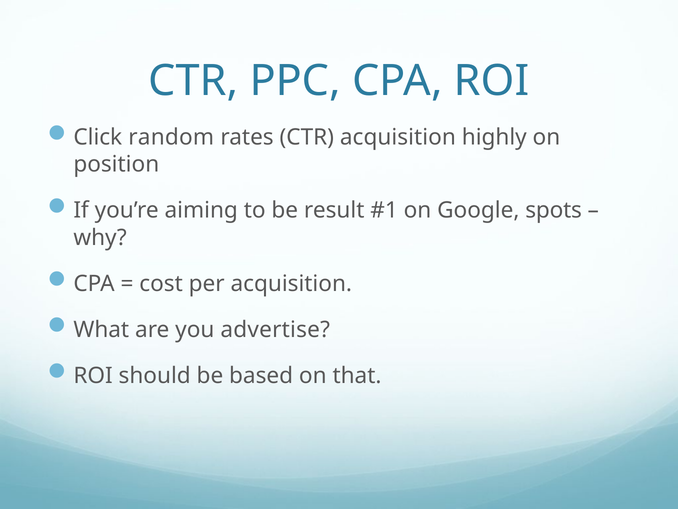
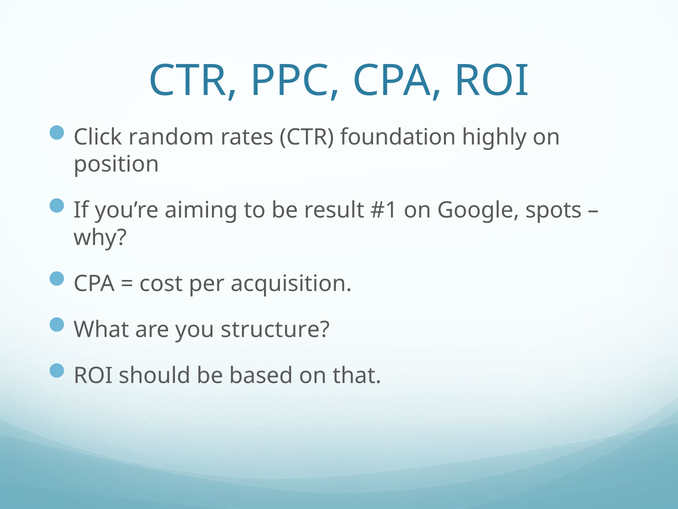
CTR acquisition: acquisition -> foundation (398, 137)
advertise: advertise -> structure (275, 329)
